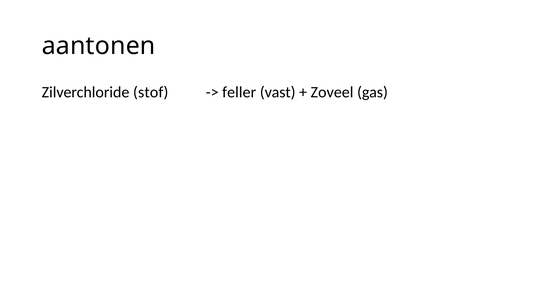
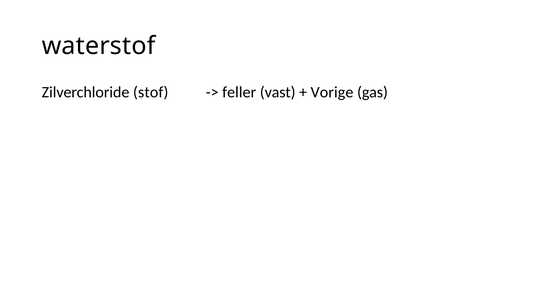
aantonen: aantonen -> waterstof (99, 46)
Zoveel: Zoveel -> Vorige (332, 92)
